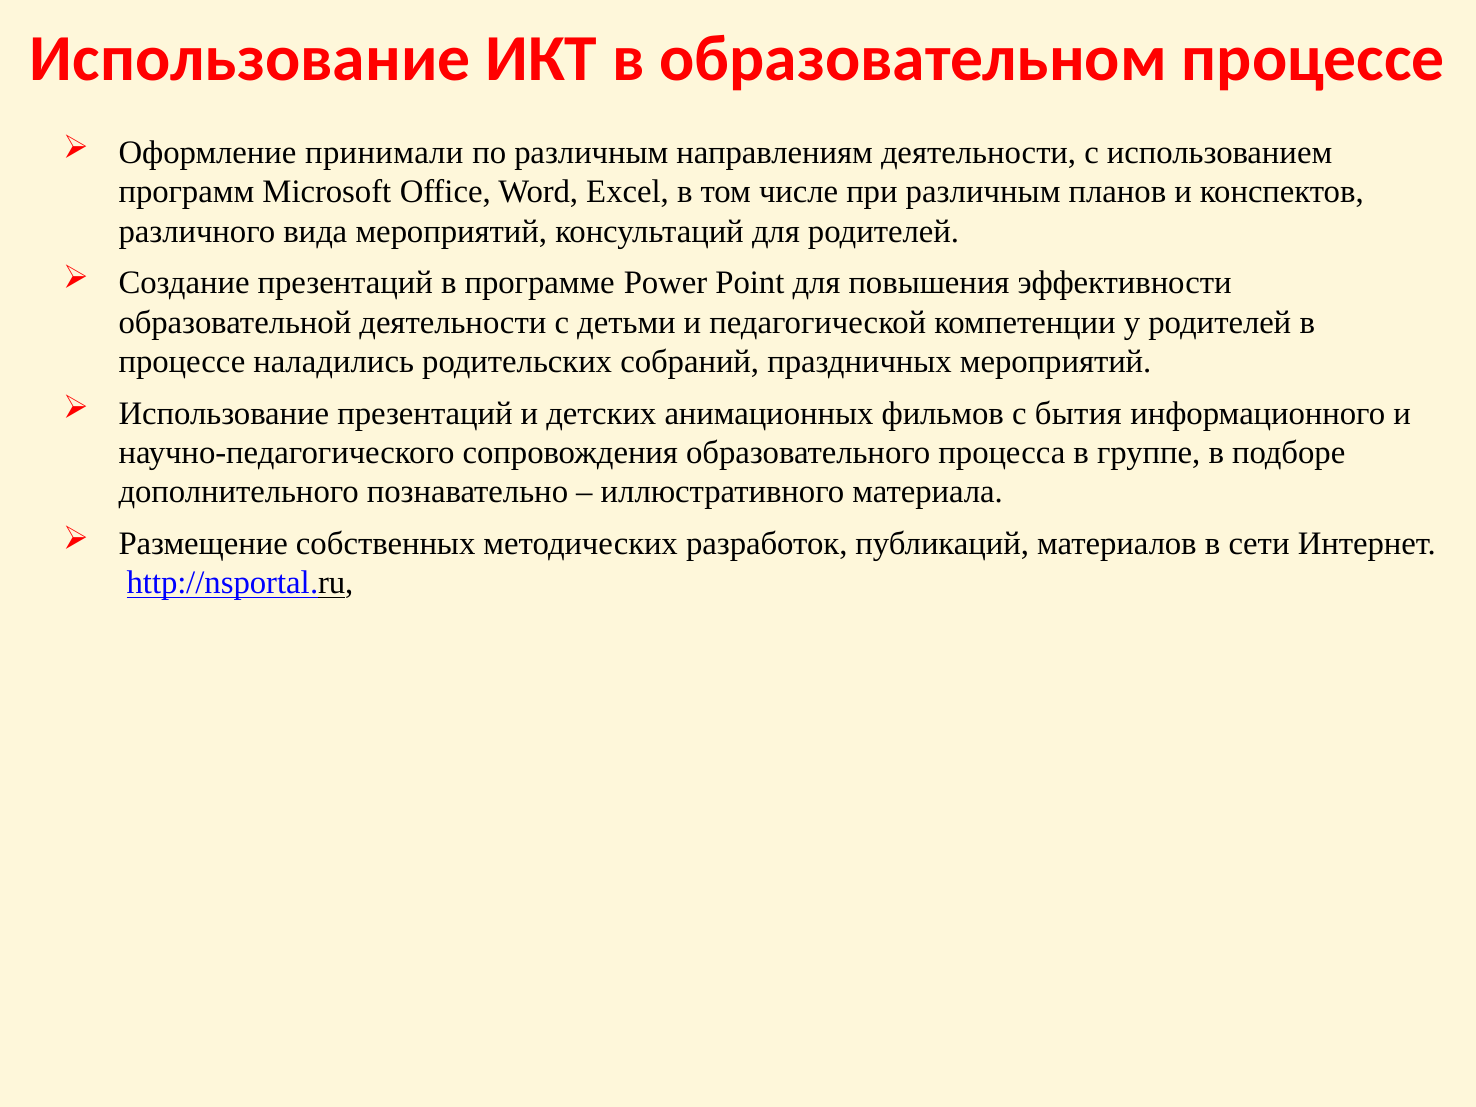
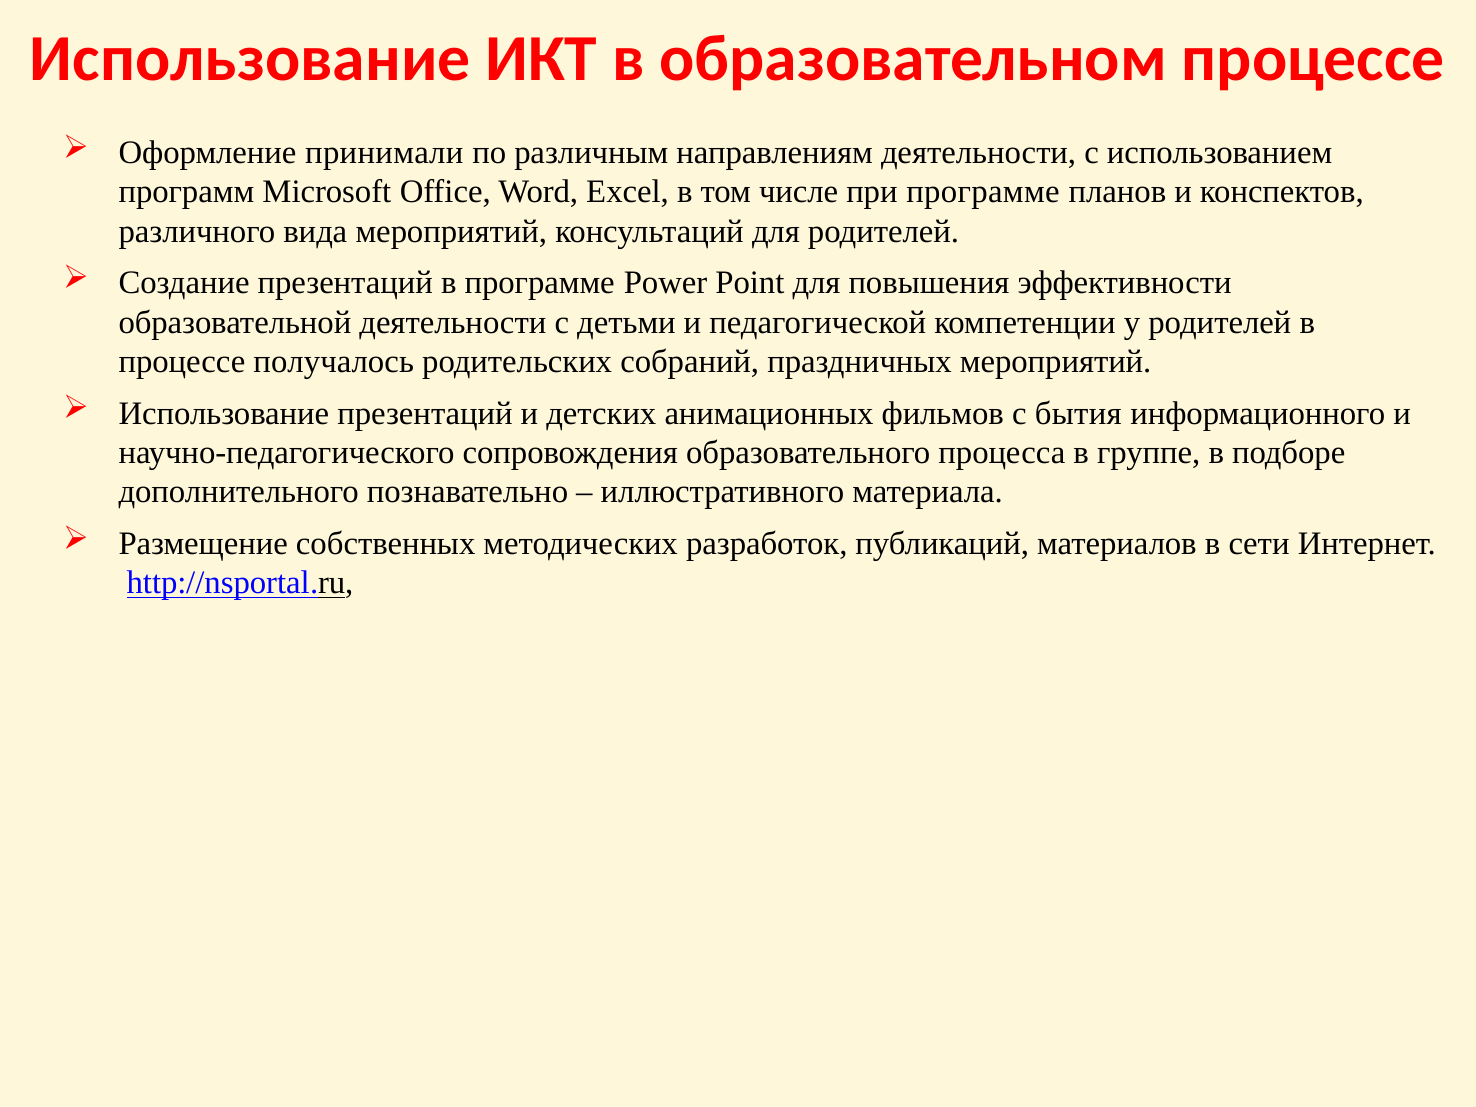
при различным: различным -> программе (983, 192)
наладились: наладились -> получалось (334, 362)
